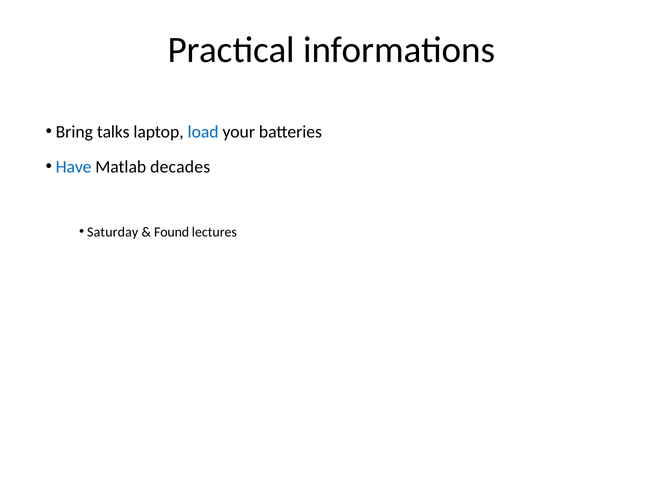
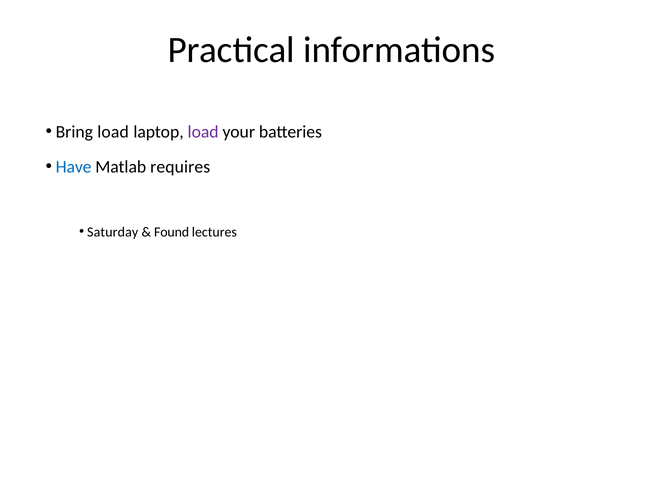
Bring talks: talks -> load (113, 132)
load colour: blue -> purple (203, 132)
decades: decades -> requires (180, 167)
